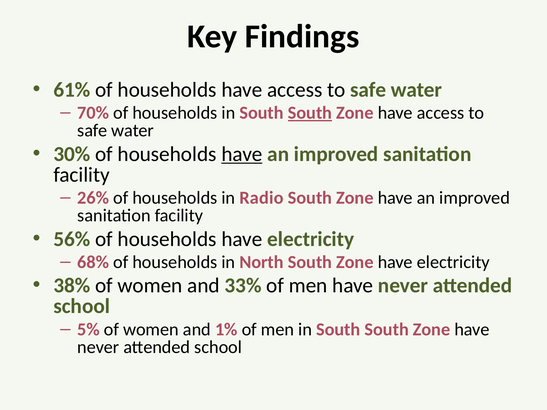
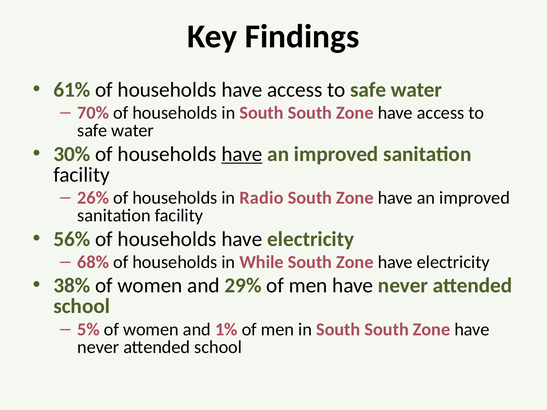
South underline: present -> none (310, 113)
North: North -> While (262, 262)
33%: 33% -> 29% (243, 286)
